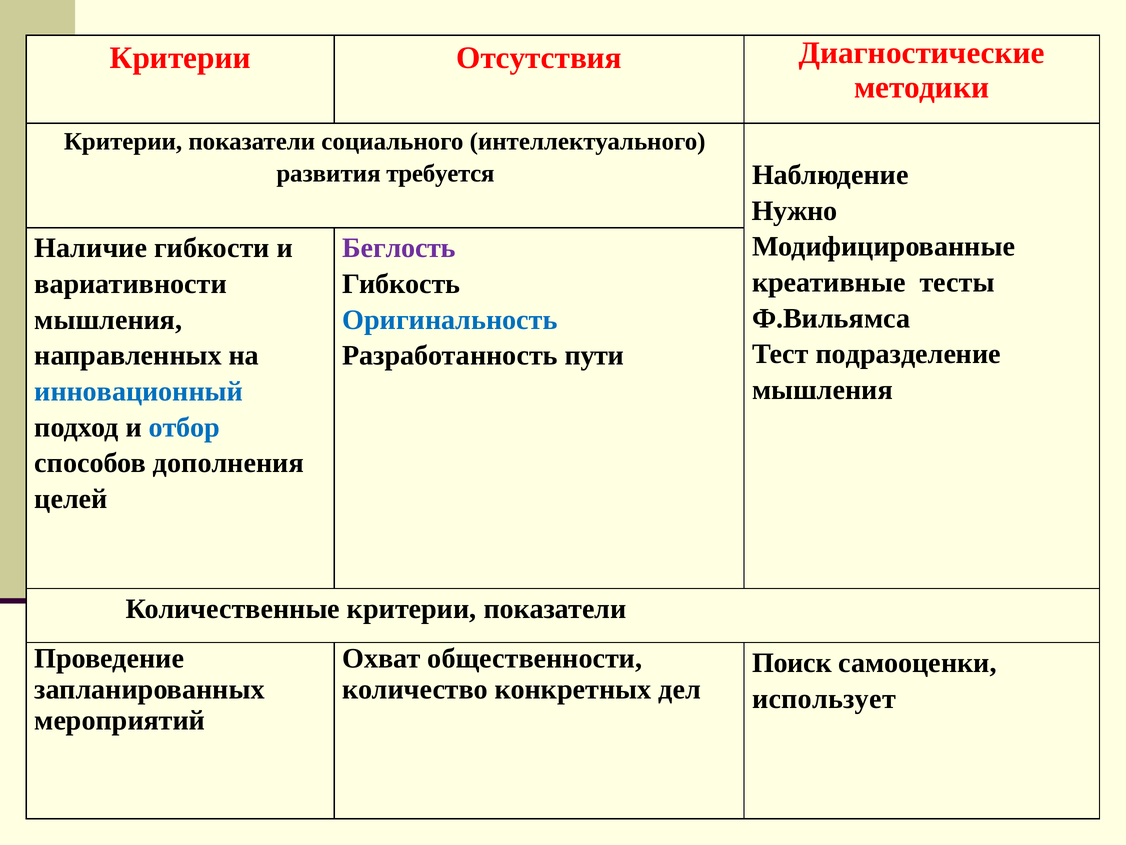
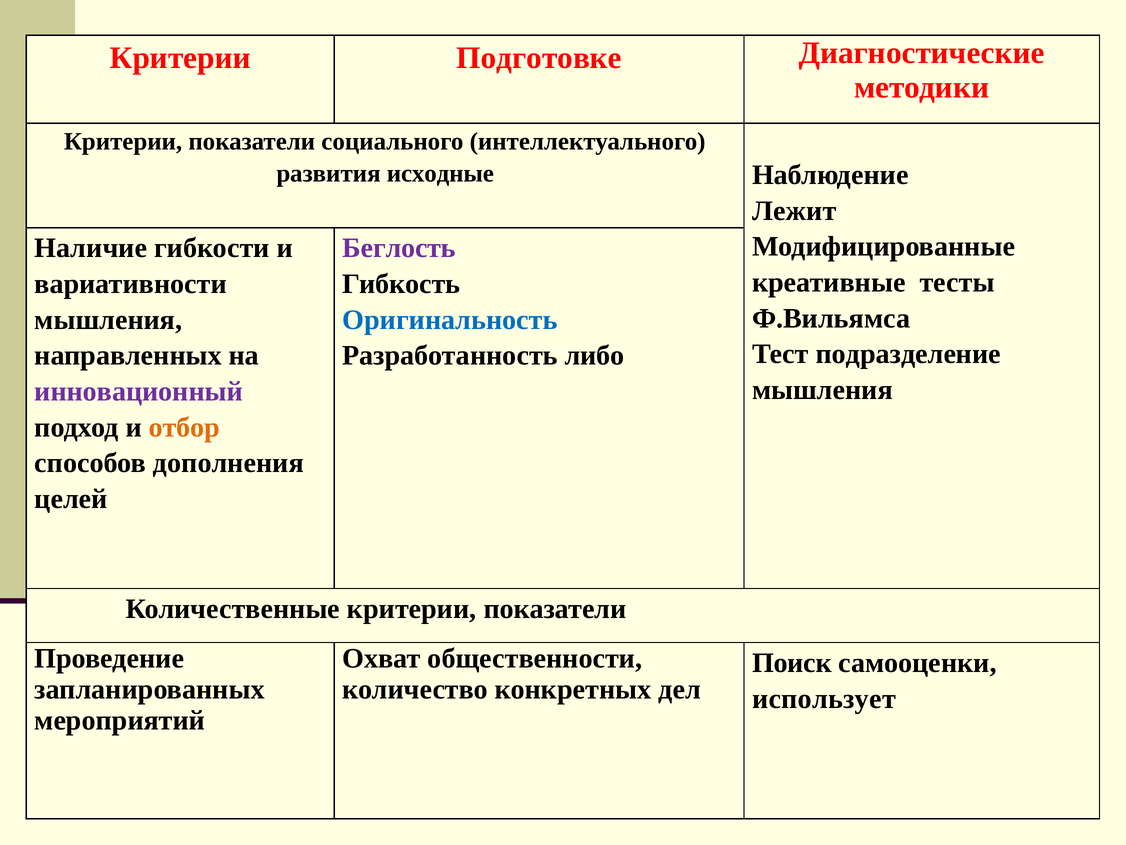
Отсутствия: Отсутствия -> Подготовке (539, 58)
требуется: требуется -> исходные (440, 173)
Нужно: Нужно -> Лежит (794, 211)
пути: пути -> либо (594, 355)
инновационный colour: blue -> purple (139, 391)
отбор colour: blue -> orange (184, 427)
